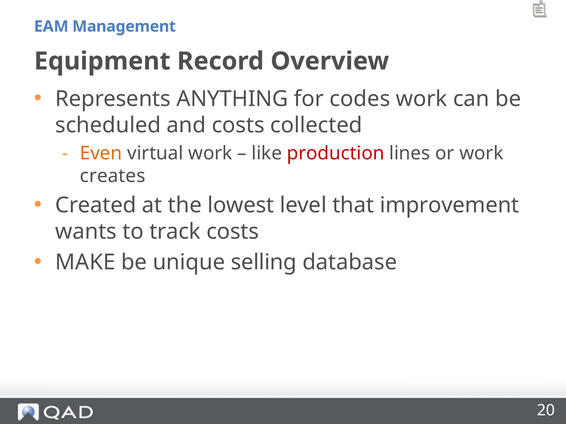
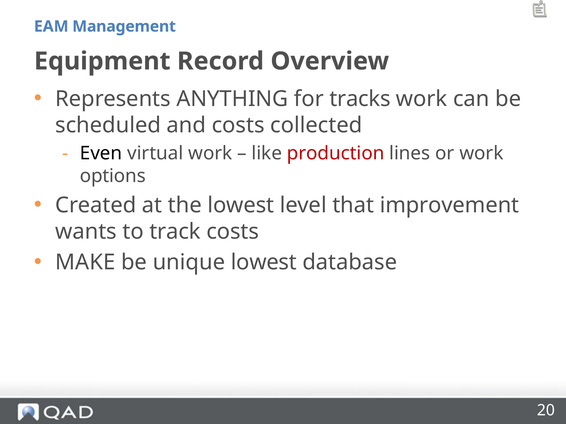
codes: codes -> tracks (360, 99)
Even colour: orange -> black (101, 154)
creates: creates -> options (113, 176)
unique selling: selling -> lowest (264, 263)
